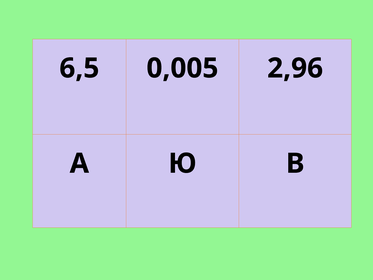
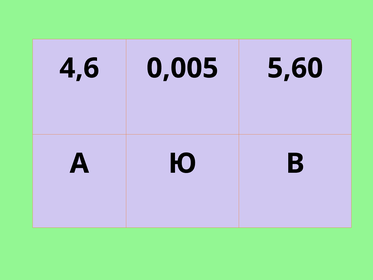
6,5: 6,5 -> 4,6 (79, 68)
2,96: 2,96 -> 5,60 (295, 68)
